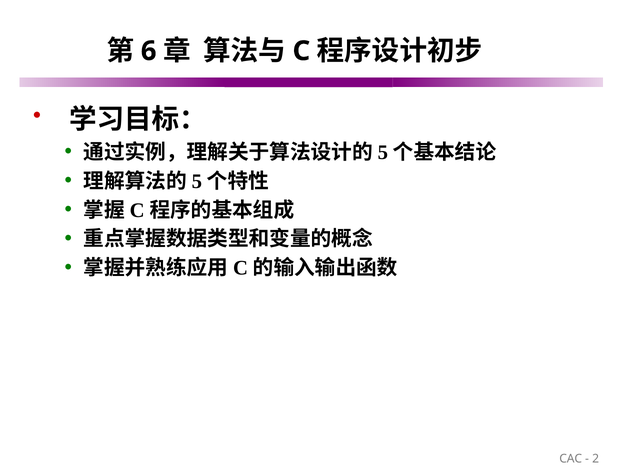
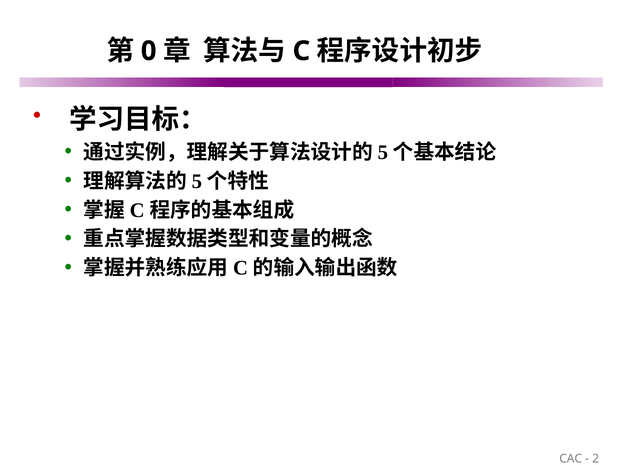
6: 6 -> 0 (149, 51)
